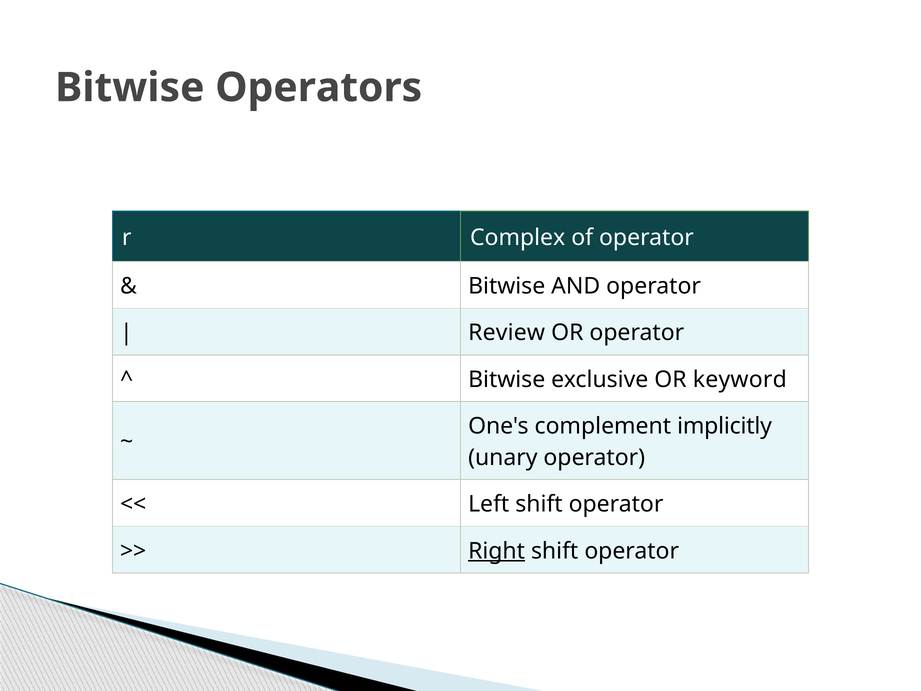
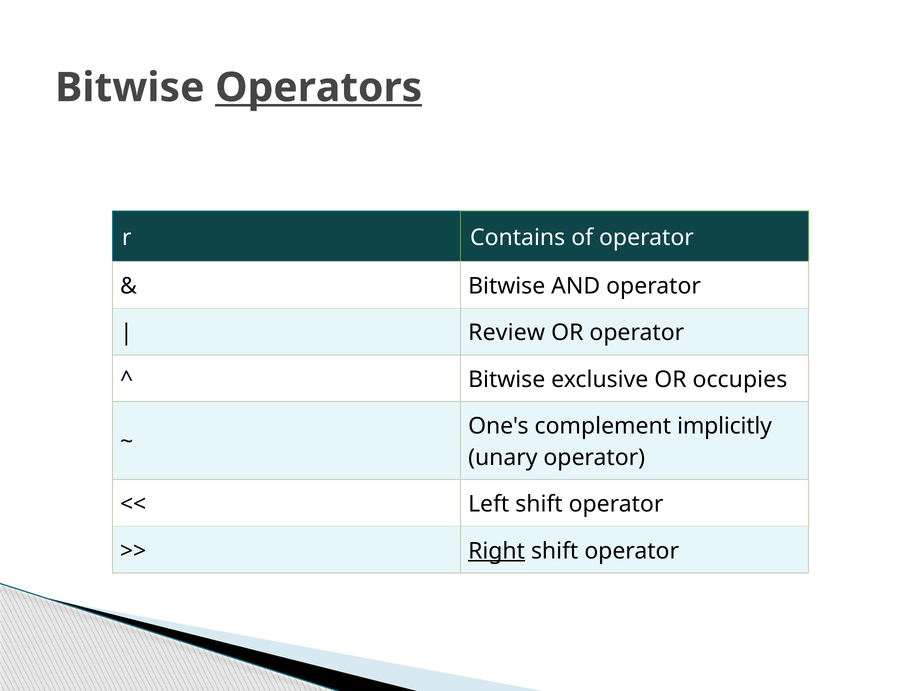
Operators underline: none -> present (319, 88)
Complex: Complex -> Contains (518, 237)
keyword: keyword -> occupies (740, 379)
